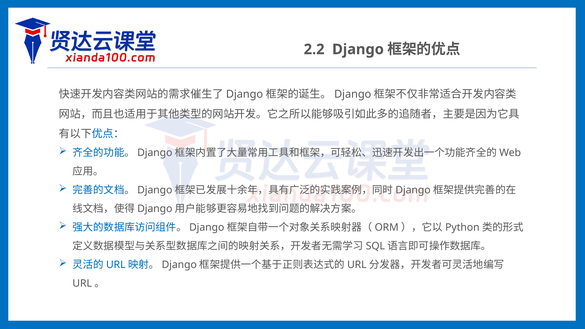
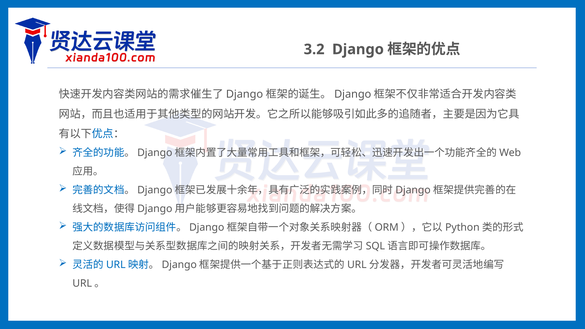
2.2: 2.2 -> 3.2 (314, 49)
